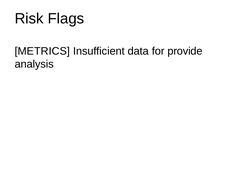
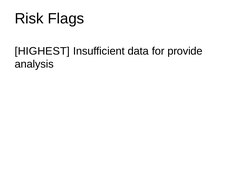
METRICS: METRICS -> HIGHEST (42, 51)
